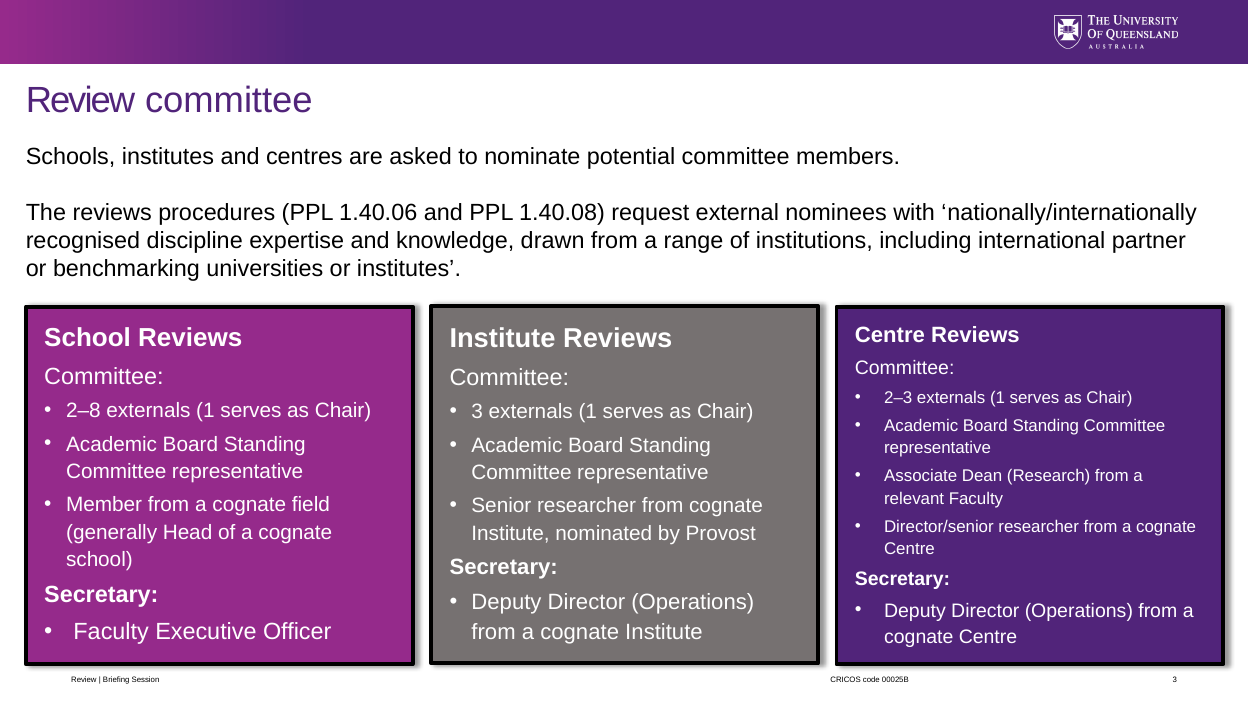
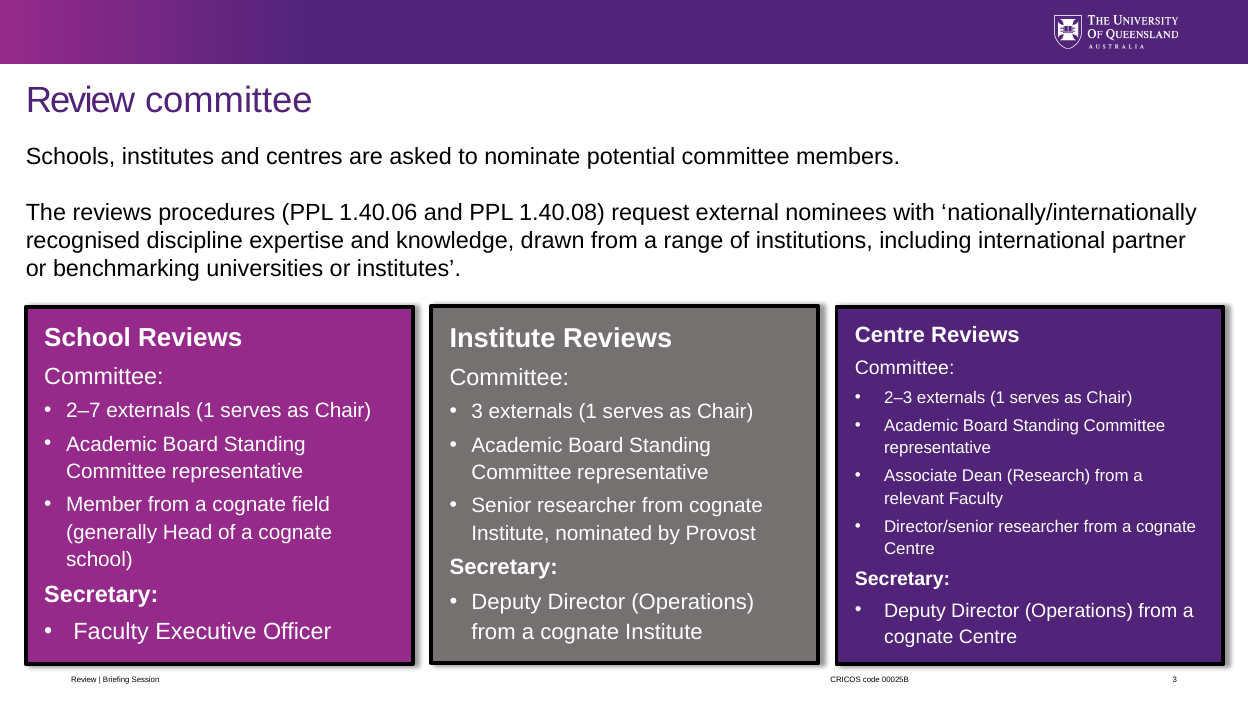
2–8: 2–8 -> 2–7 (83, 411)
